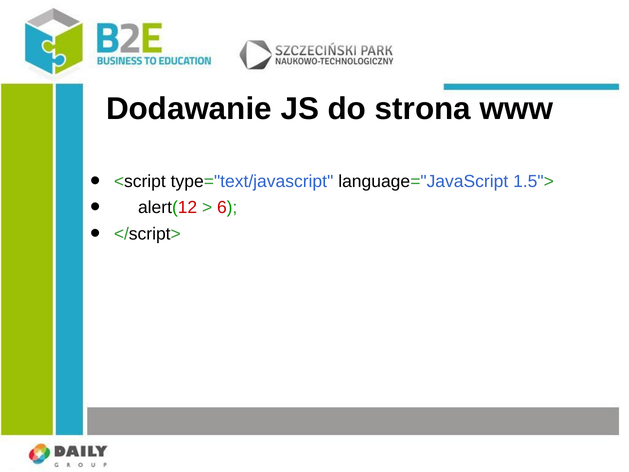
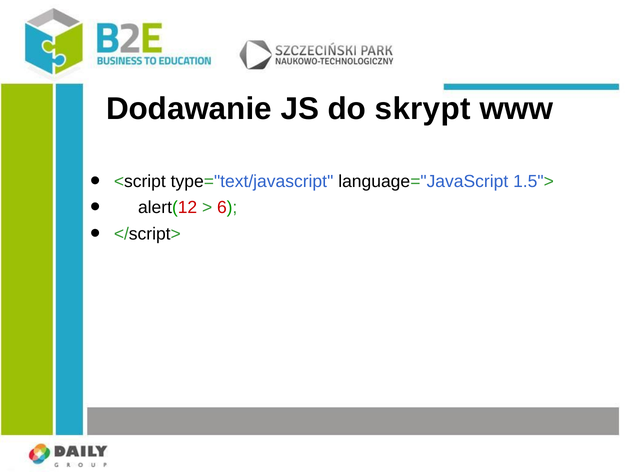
strona: strona -> skrypt (423, 109)
